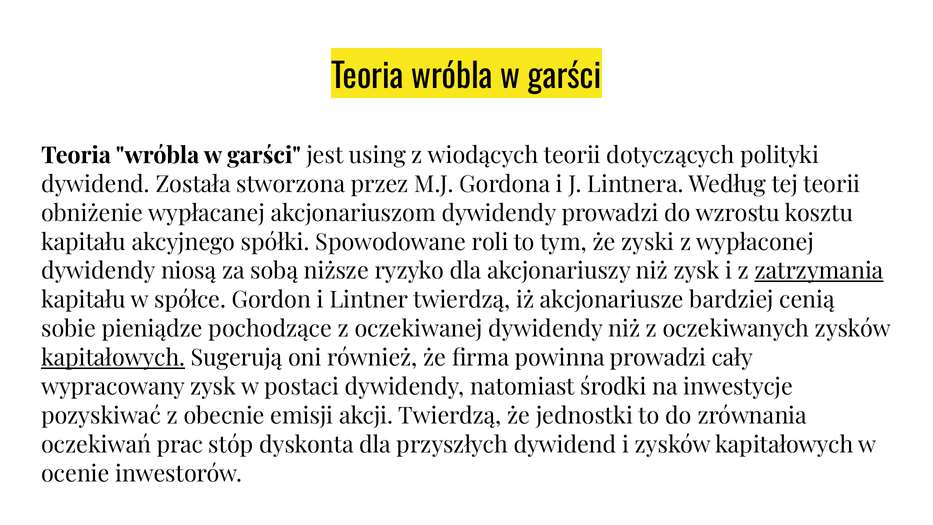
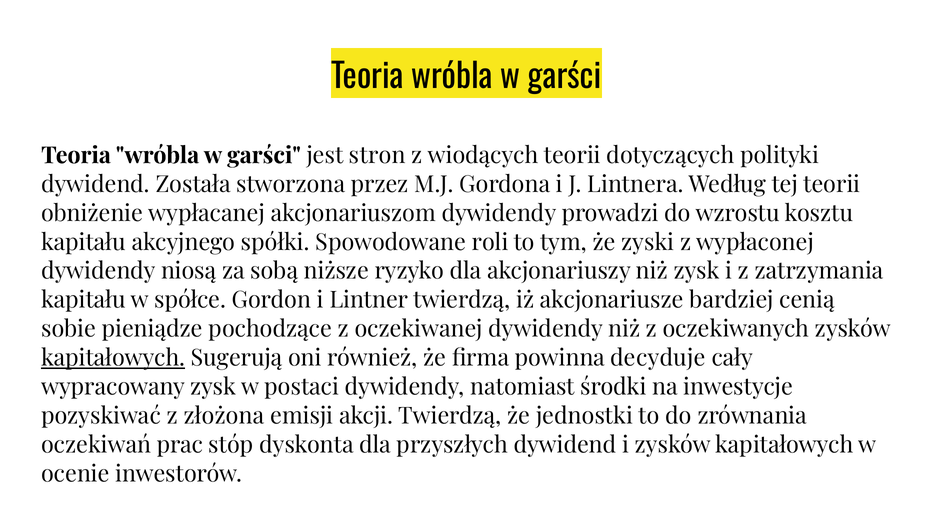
using: using -> stron (377, 155)
zatrzymania underline: present -> none (819, 271)
powinna prowadzi: prowadzi -> decyduje (658, 358)
obecnie: obecnie -> złożona (224, 416)
